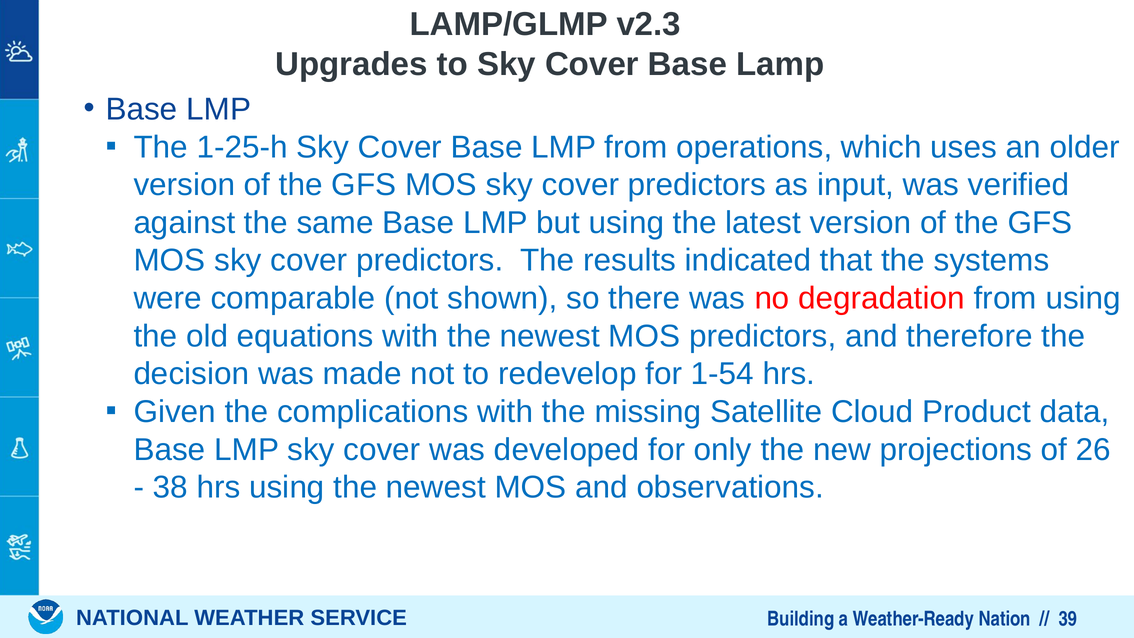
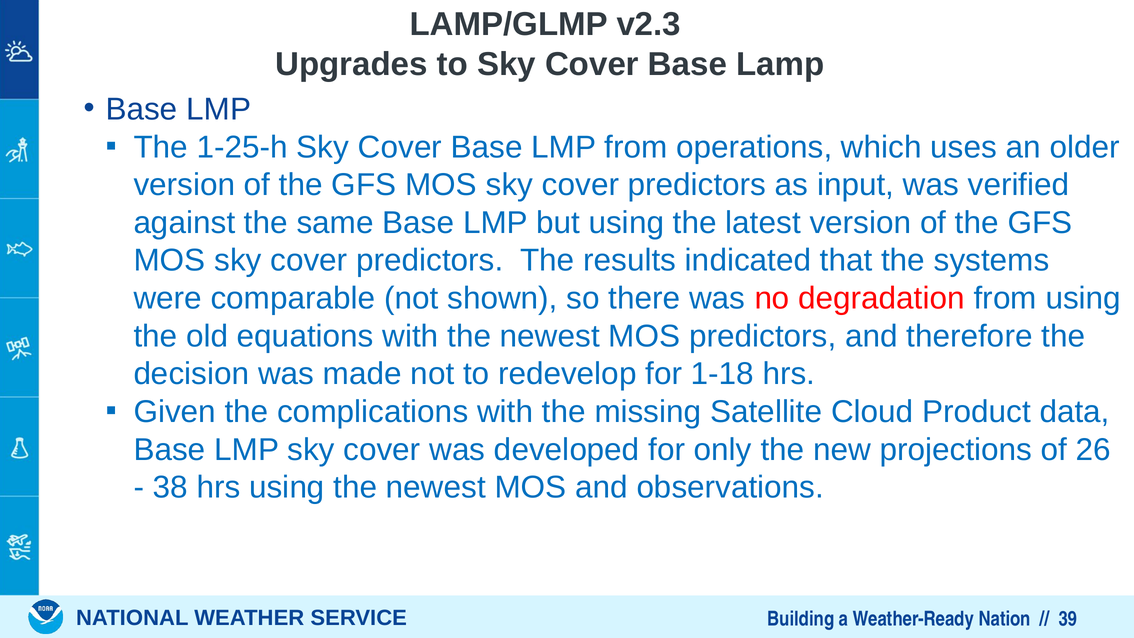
1-54: 1-54 -> 1-18 (722, 374)
